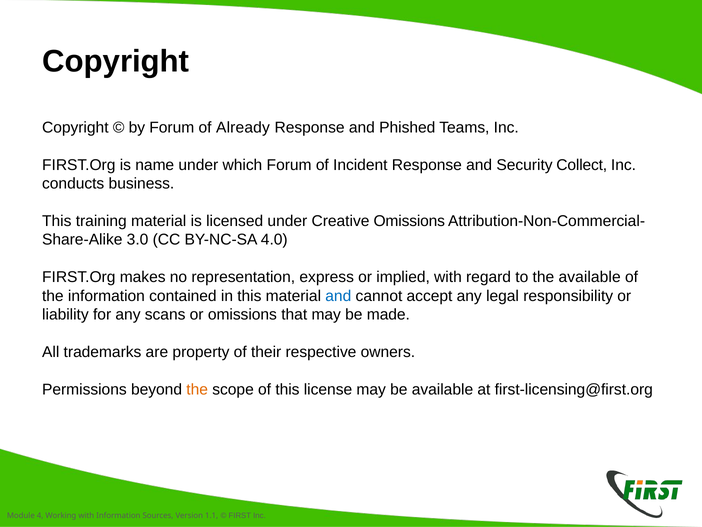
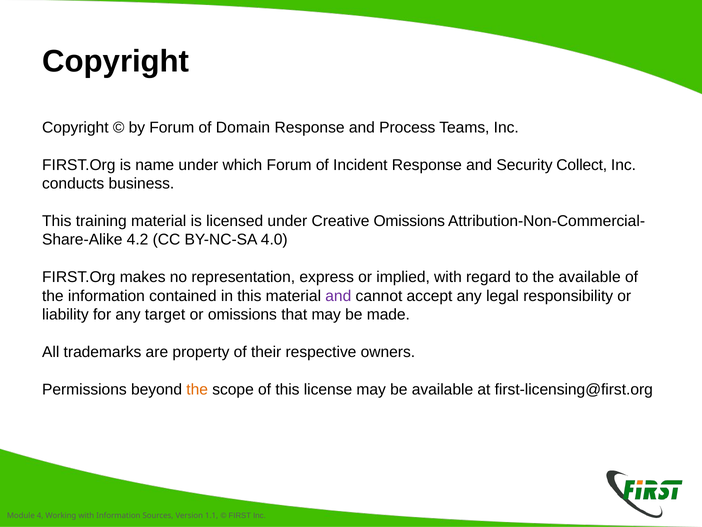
Already: Already -> Domain (243, 127)
Phished: Phished -> Process (407, 127)
3.0: 3.0 -> 4.2 (138, 240)
and colour: blue -> purple (338, 296)
scans: scans -> target (165, 314)
